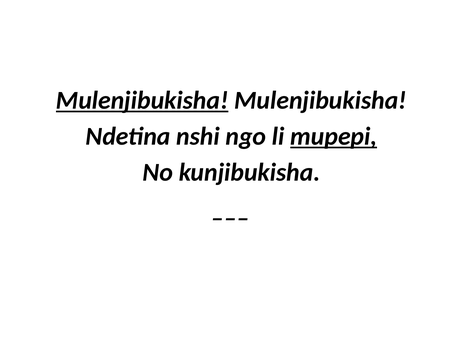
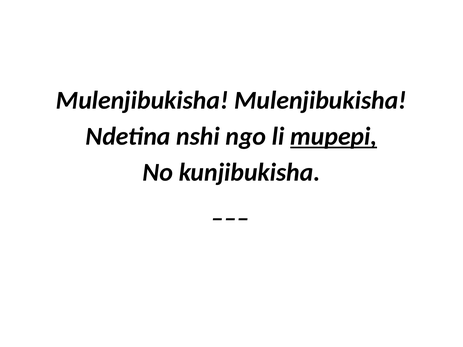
Mulenjibukisha underline: present -> none (142, 101)
